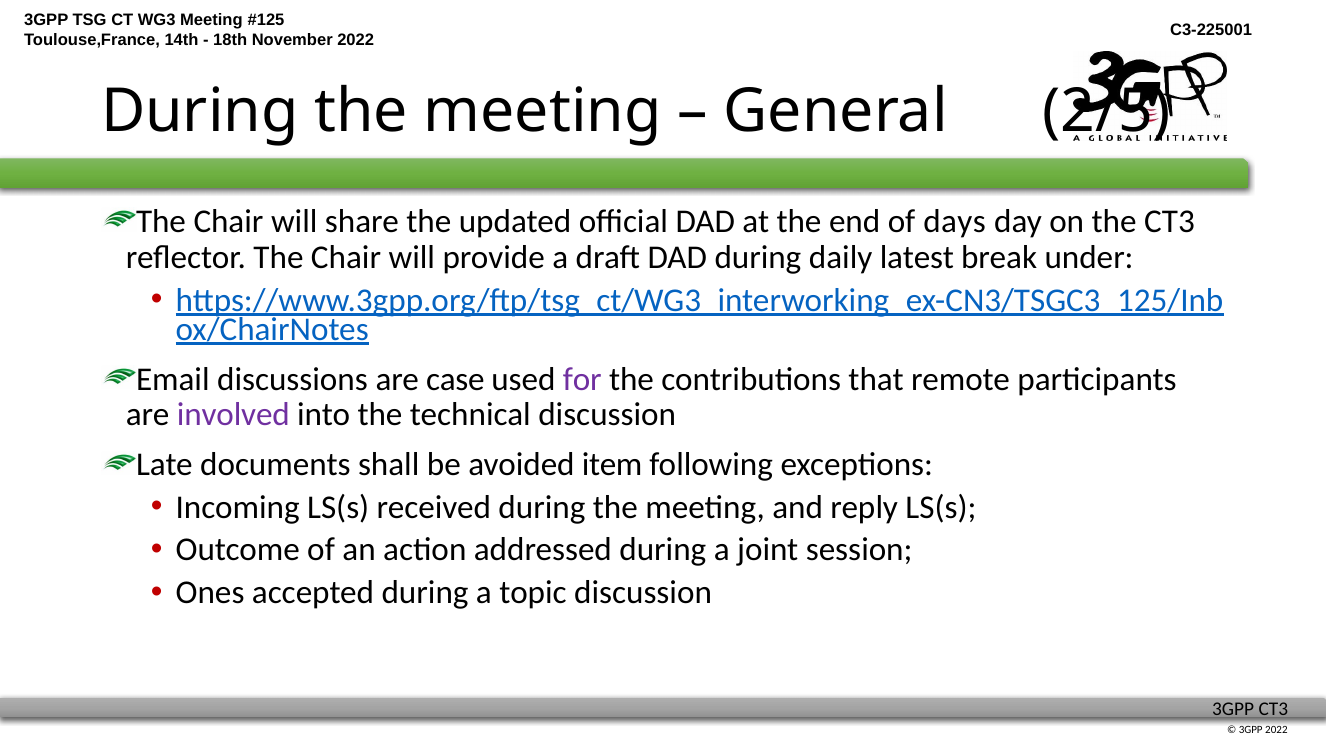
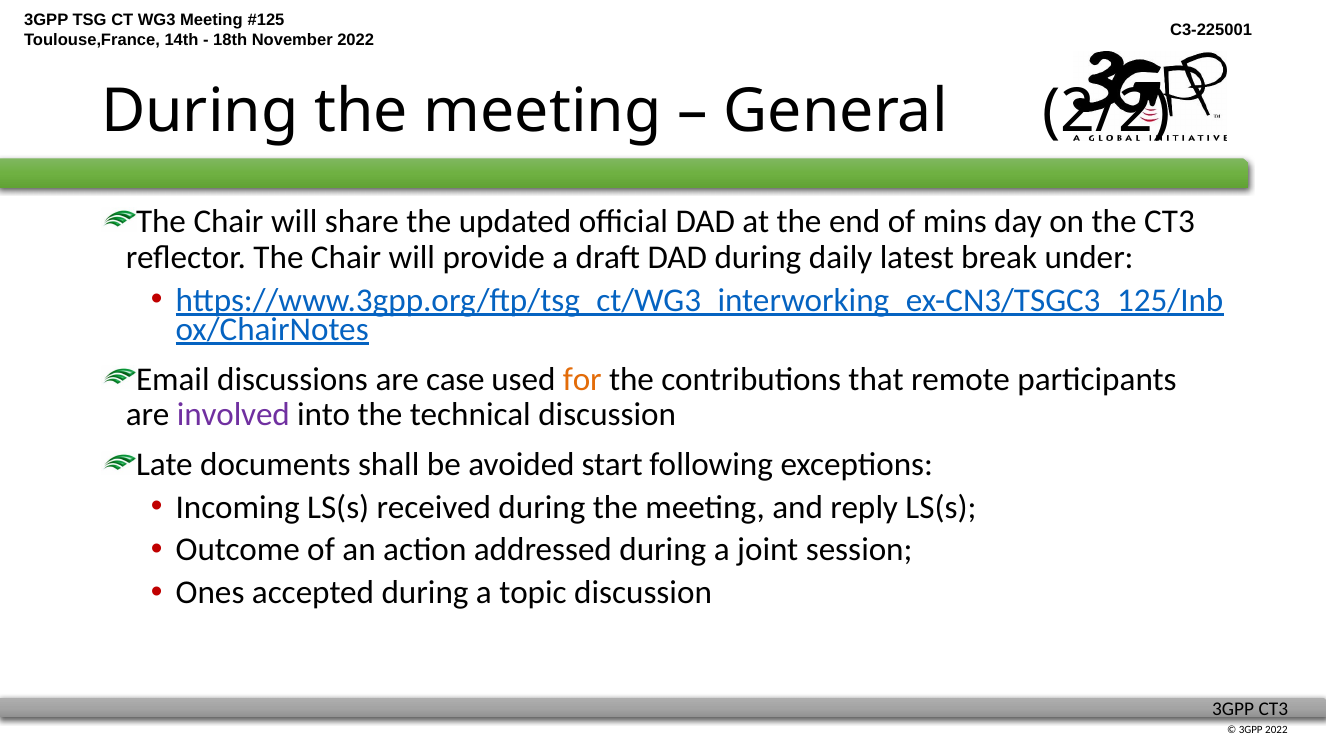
2/5: 2/5 -> 2/2 (1107, 111)
days: days -> mins (955, 221)
for colour: purple -> orange (582, 379)
item: item -> start (612, 464)
